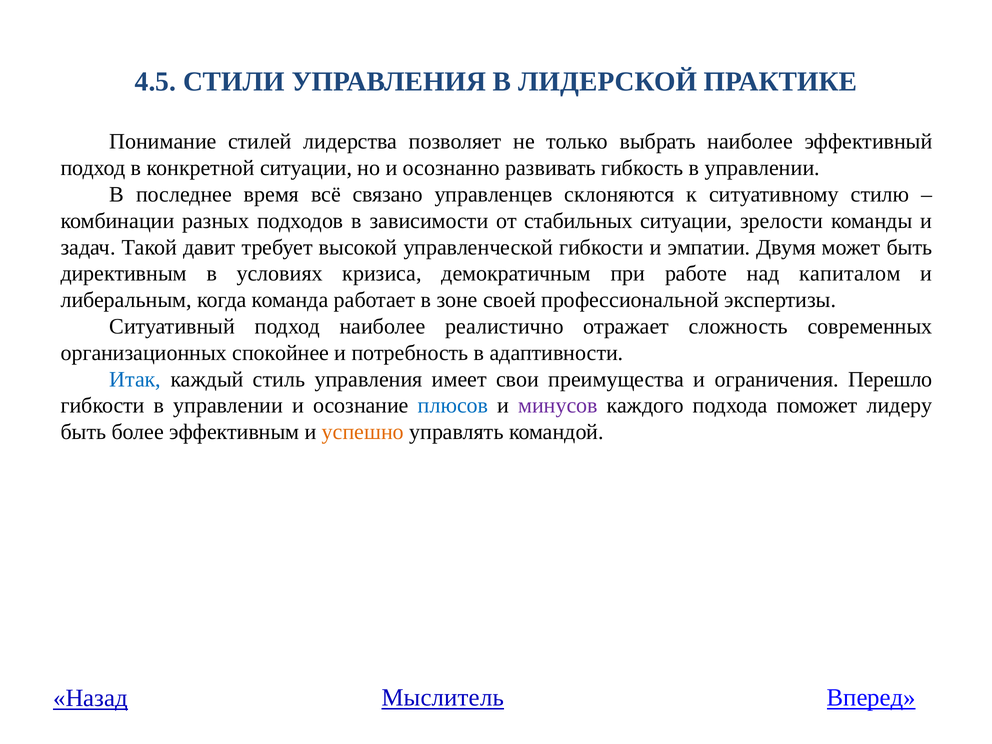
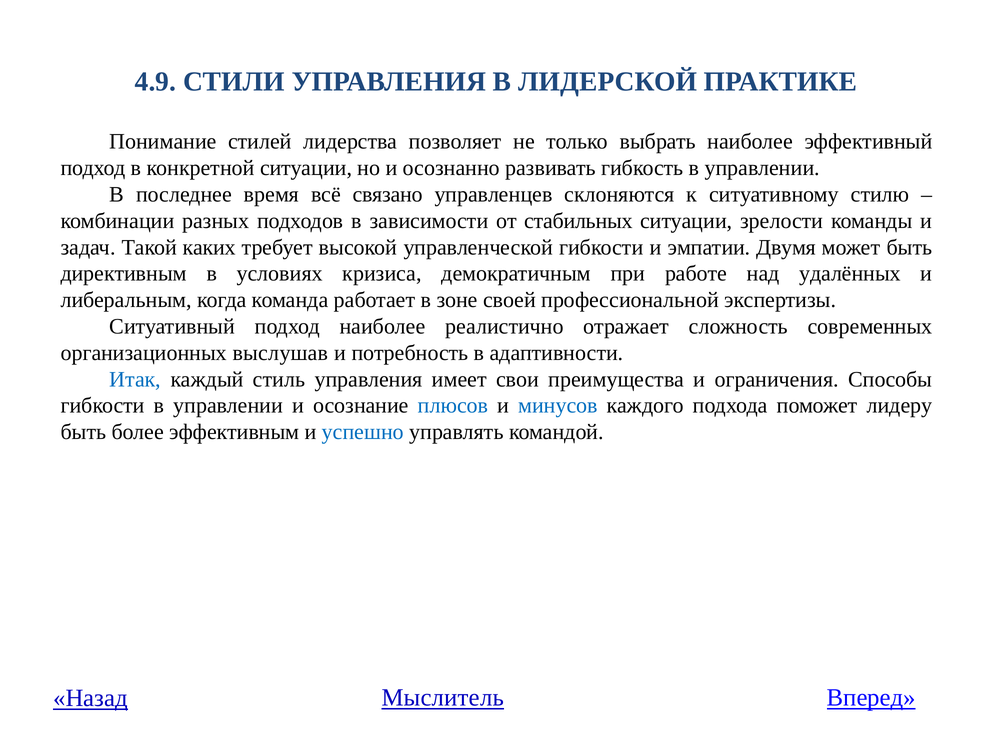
4.5: 4.5 -> 4.9 (155, 82)
давит: давит -> каких (209, 247)
капиталом: капиталом -> удалённых (850, 274)
спокойнее: спокойнее -> выслушав (281, 353)
Перешло: Перешло -> Способы (890, 379)
минусов colour: purple -> blue (558, 406)
успешно colour: orange -> blue (363, 432)
